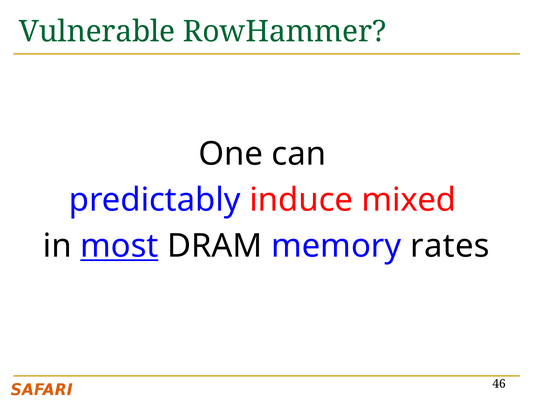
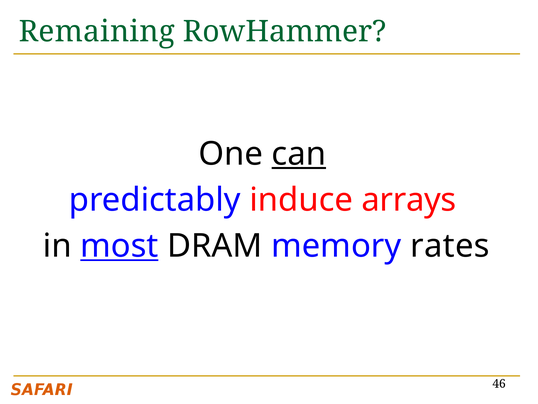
Vulnerable: Vulnerable -> Remaining (97, 32)
can underline: none -> present (299, 154)
mixed: mixed -> arrays (409, 200)
